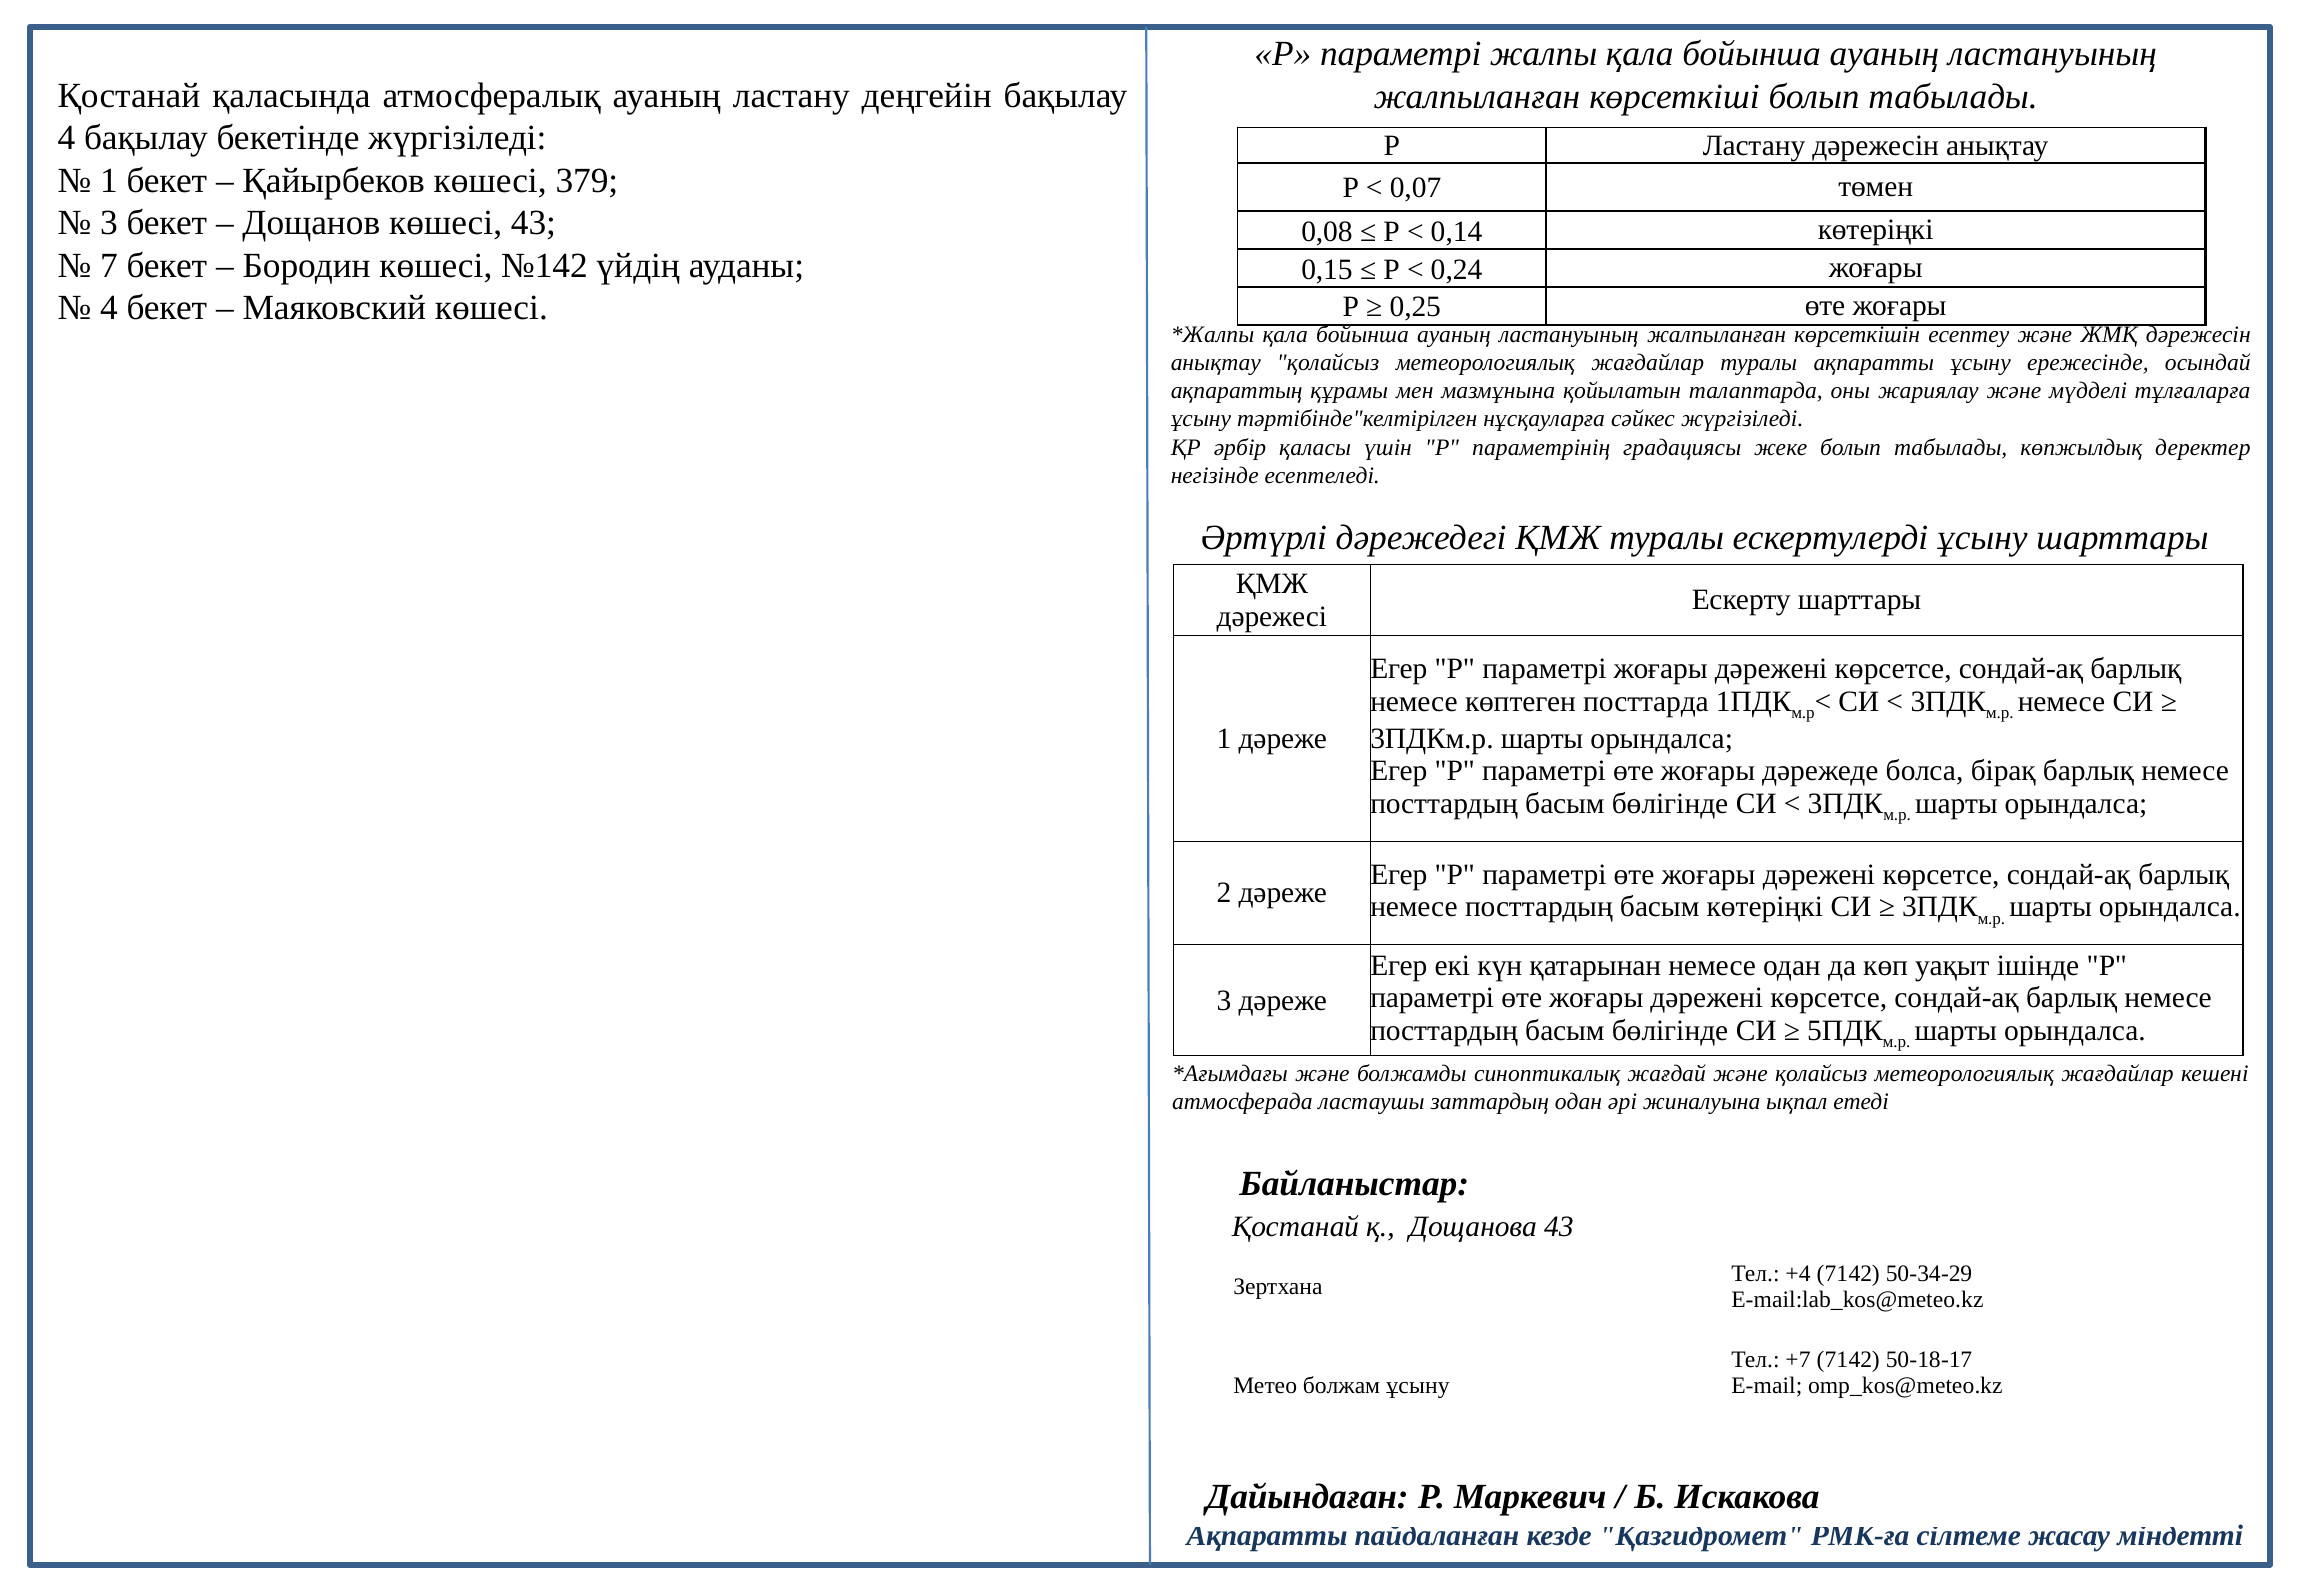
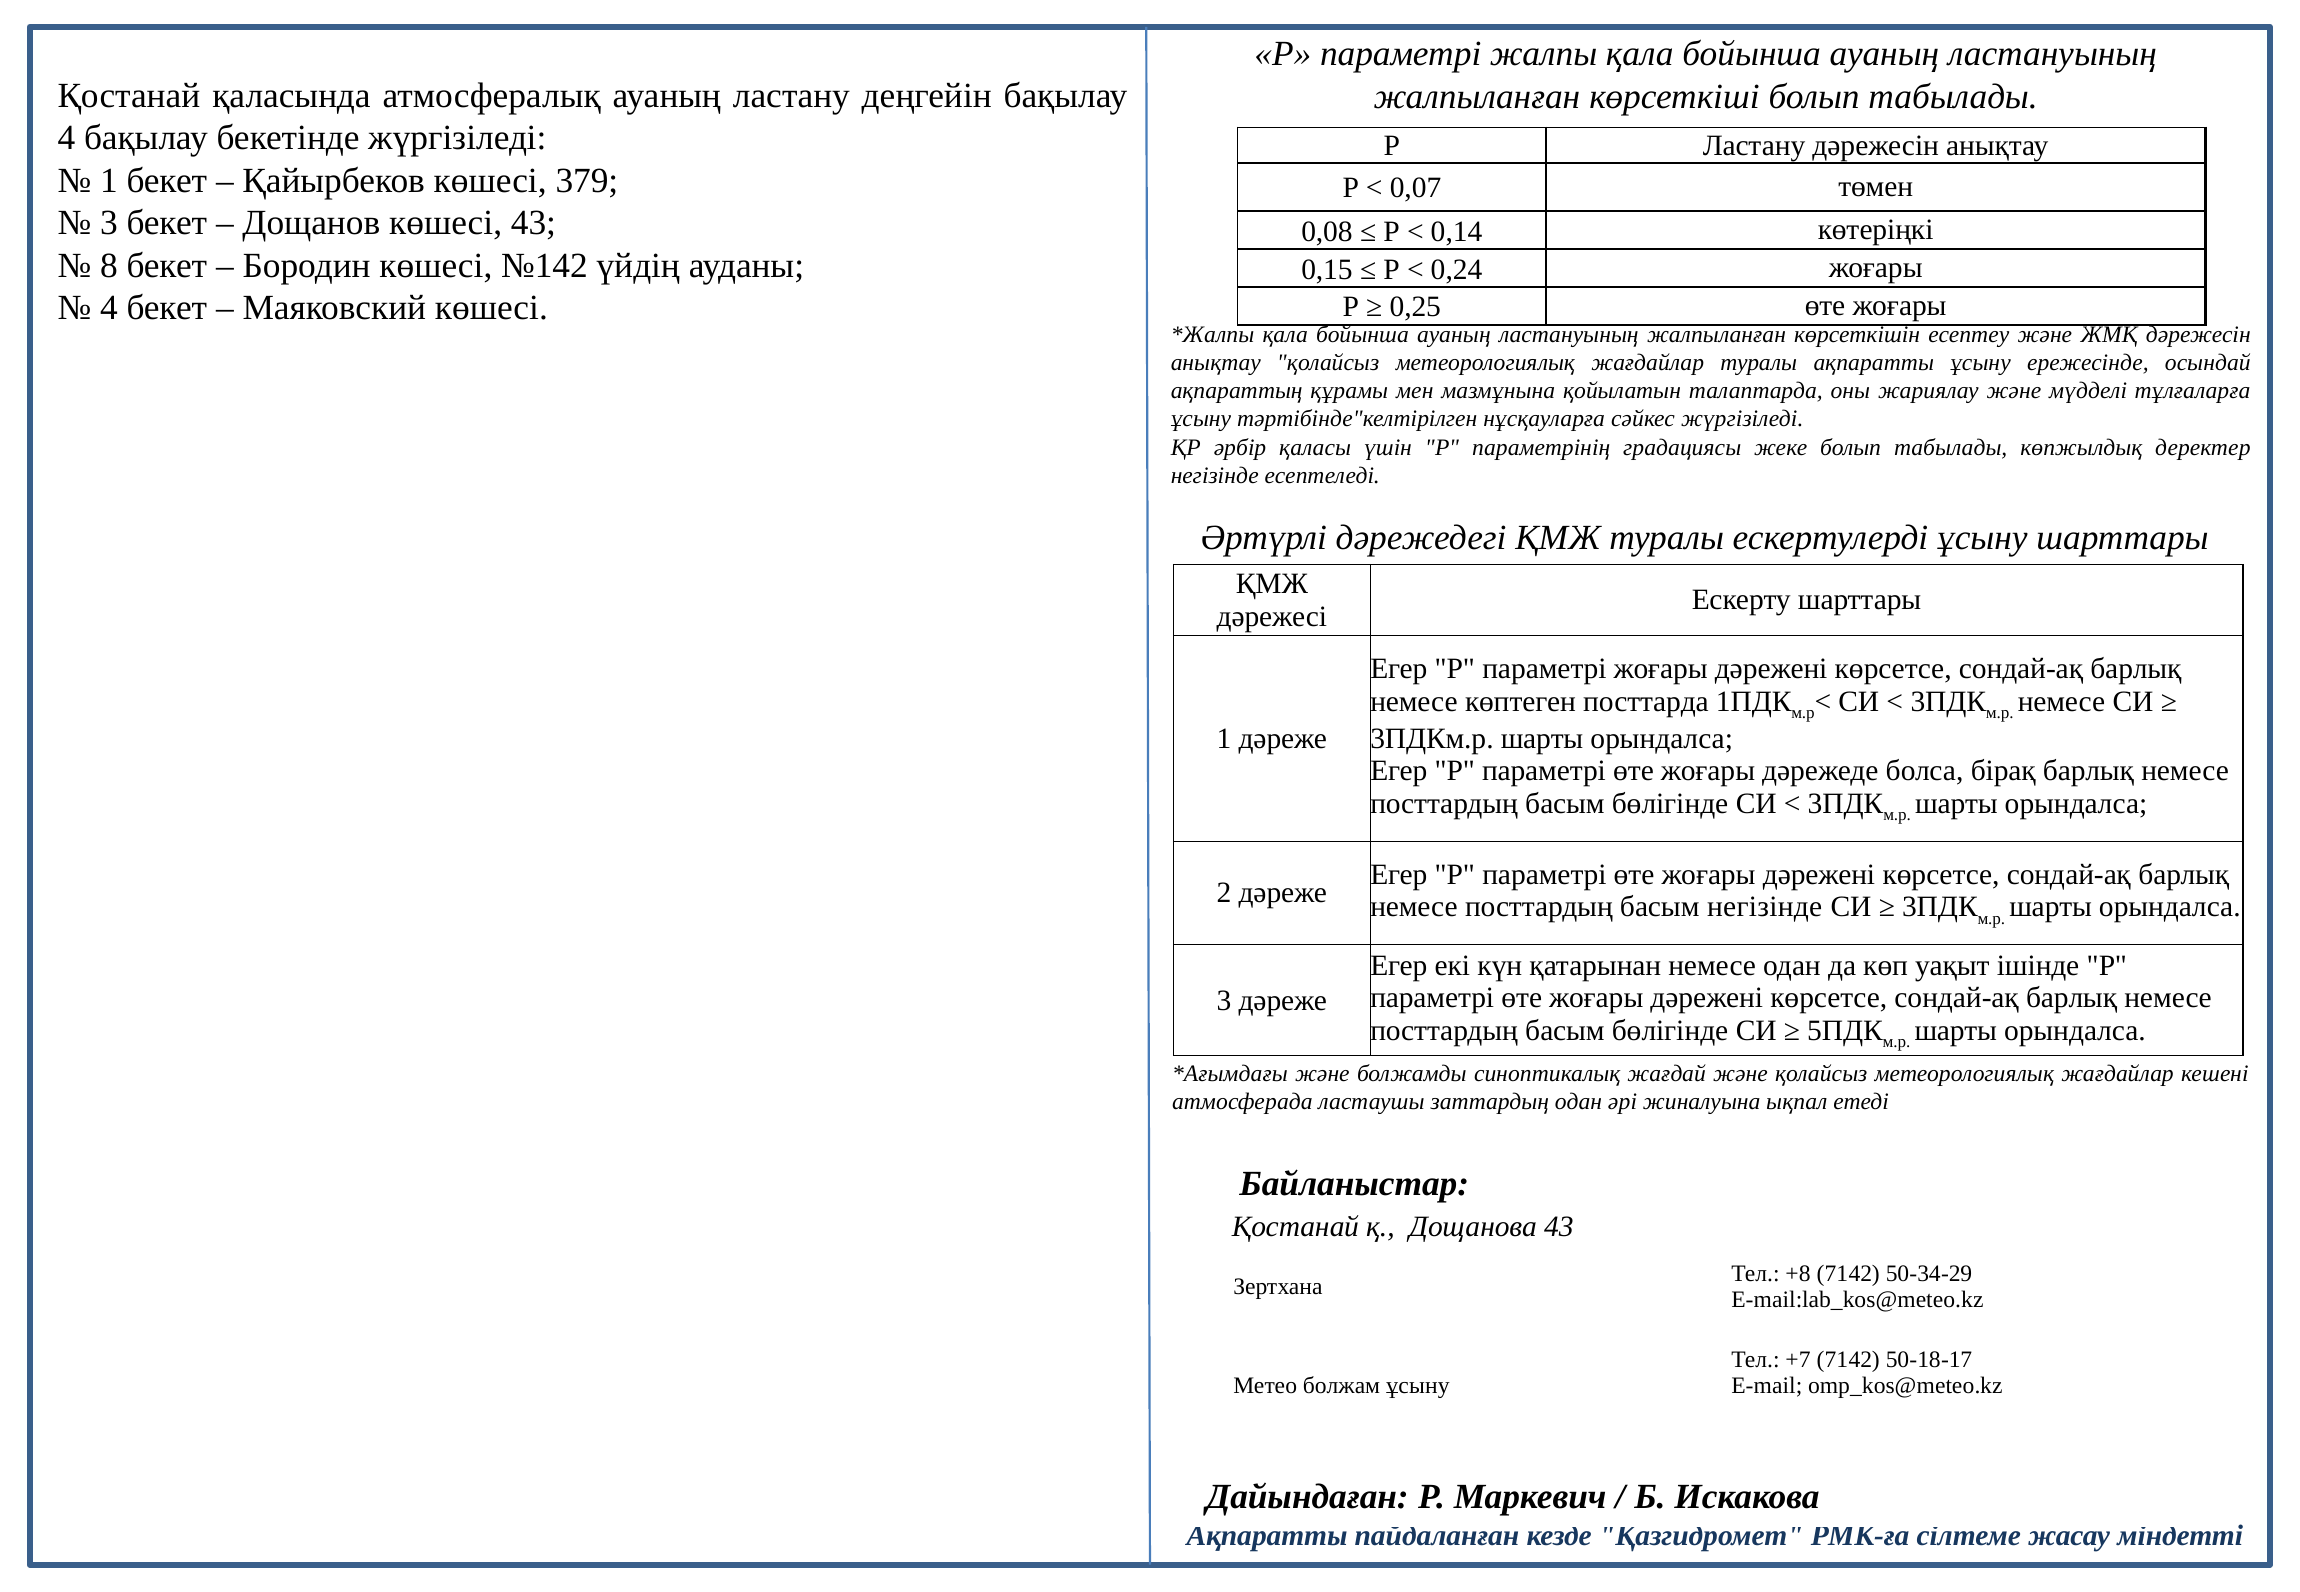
7: 7 -> 8 (109, 265)
басым көтеріңкі: көтеріңкі -> негізінде (1765, 907)
+4: +4 -> +8 (1798, 1274)
